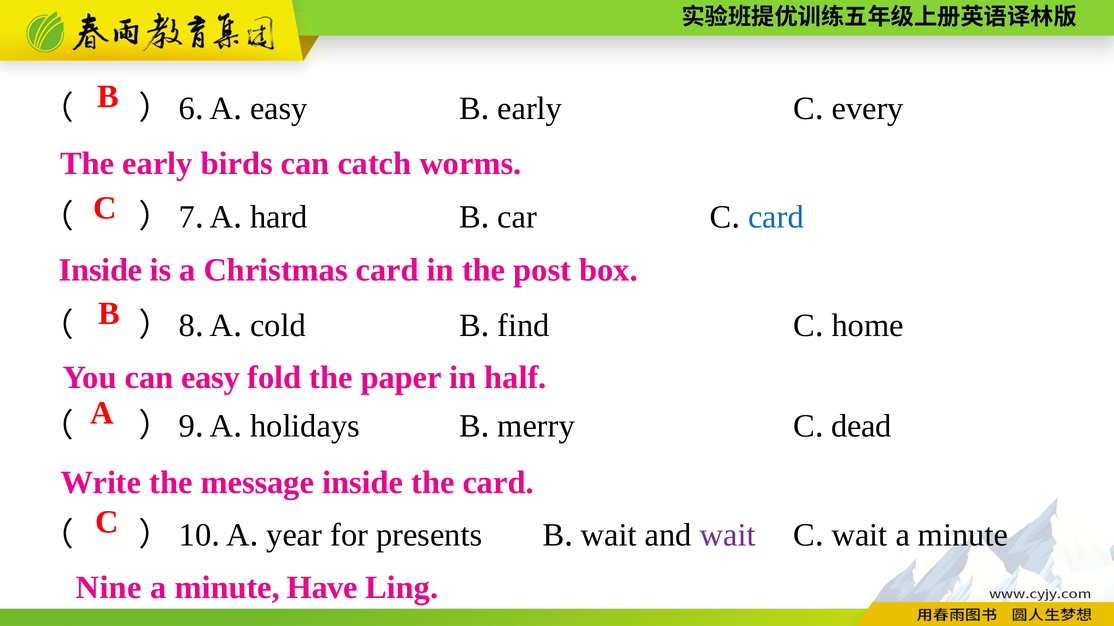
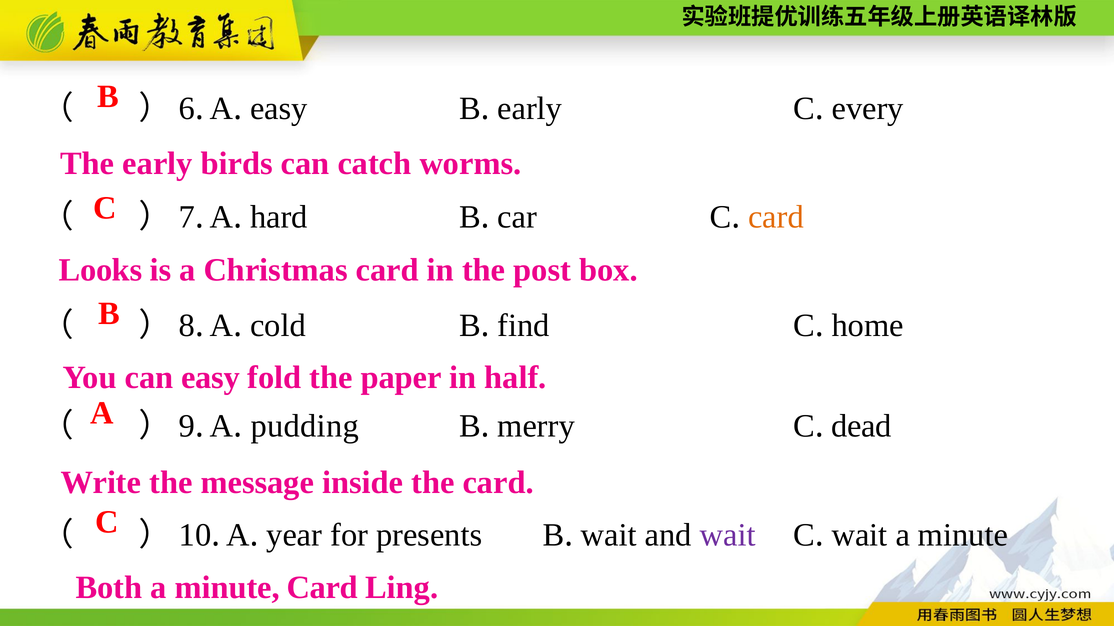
card colour: blue -> orange (776, 217)
Inside: Inside -> Looks (101, 271)
holidays: holidays -> pudding (305, 427)
Nine: Nine -> Both (109, 588)
minute Have: Have -> Card (322, 588)
